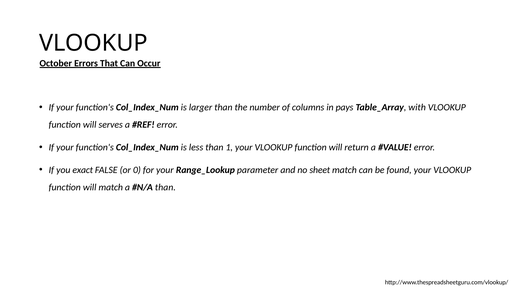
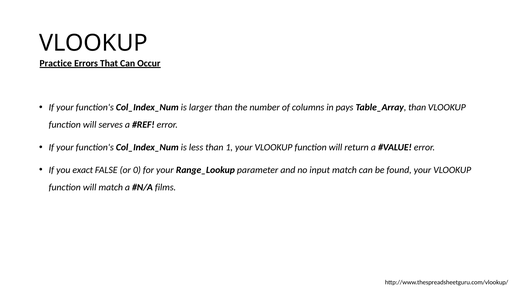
October: October -> Practice (56, 63)
Table_Array with: with -> than (417, 108)
sheet: sheet -> input (320, 170)
than: than -> films (165, 188)
